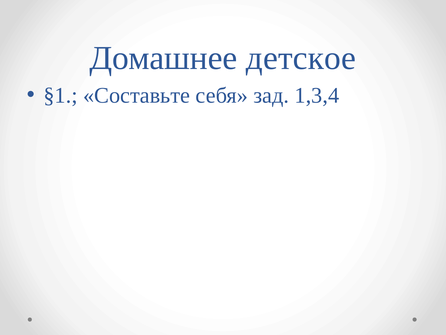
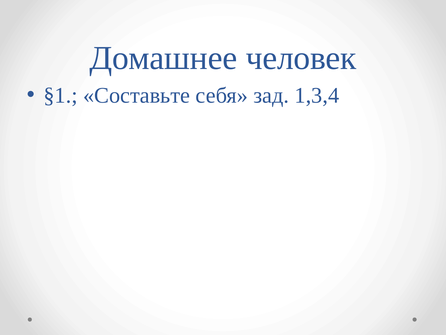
детское: детское -> человек (301, 58)
